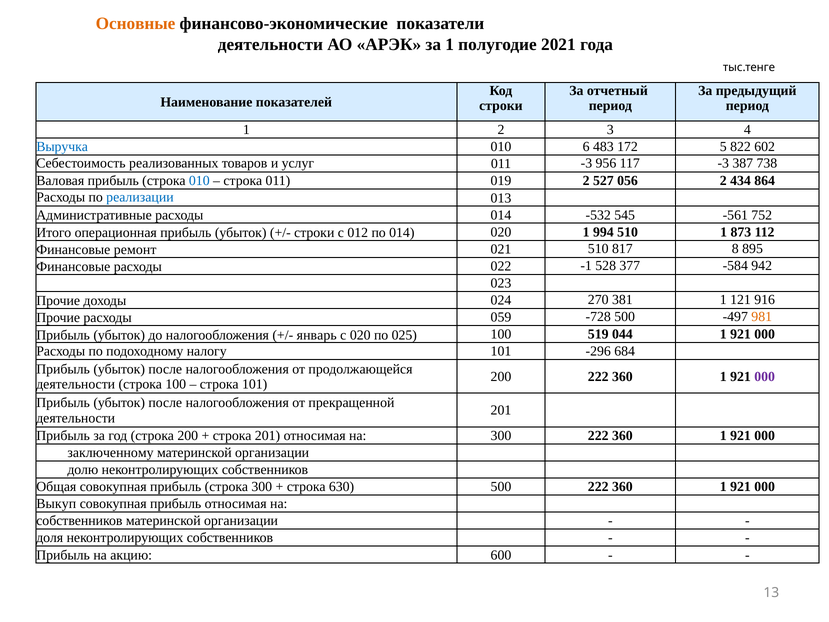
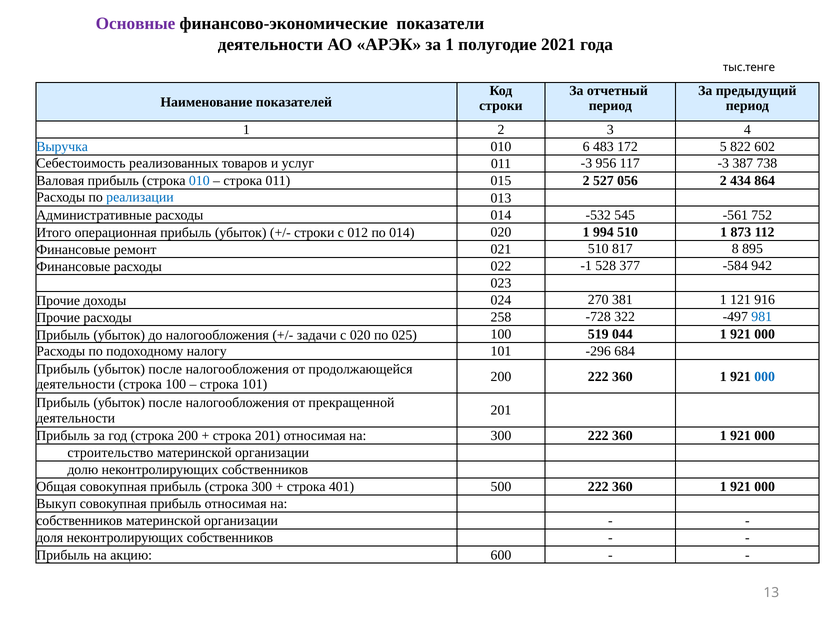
Основные colour: orange -> purple (136, 24)
019: 019 -> 015 (501, 181)
059: 059 -> 258 (501, 317)
-728 500: 500 -> 322 (625, 317)
981 colour: orange -> blue (762, 317)
январь: январь -> задачи (317, 335)
000 colour: purple -> blue (765, 377)
заключенному: заключенному -> строительство (110, 453)
630: 630 -> 401 (342, 487)
